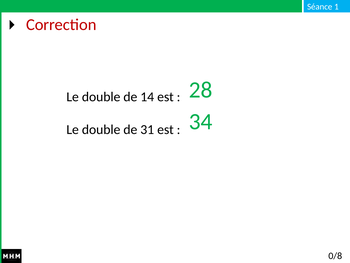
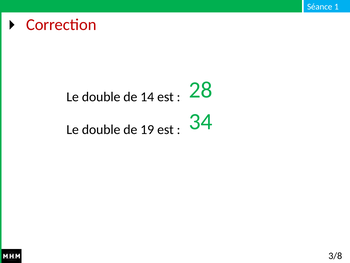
31: 31 -> 19 (147, 129)
0/8: 0/8 -> 3/8 (335, 255)
